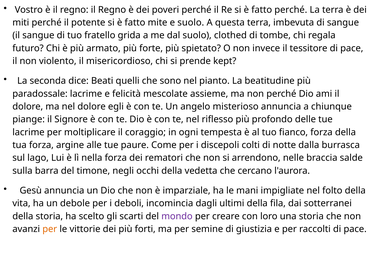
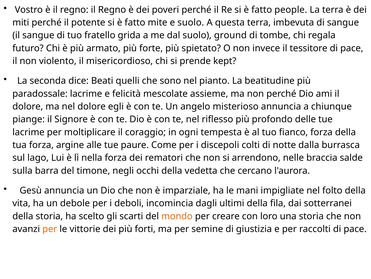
fatto perché: perché -> people (291, 10)
clothed: clothed -> ground (230, 35)
mondo colour: purple -> orange (177, 216)
